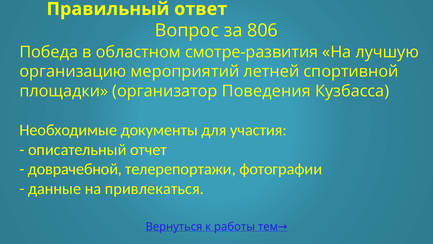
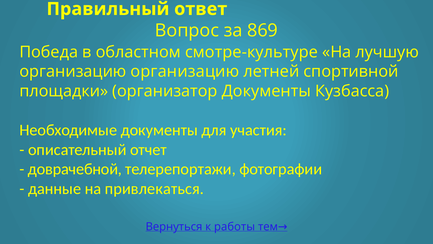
806: 806 -> 869 (263, 31)
смотре-развития: смотре-развития -> смотре-культуре (252, 52)
организацию мероприятий: мероприятий -> организацию (185, 71)
организатор Поведения: Поведения -> Документы (266, 91)
